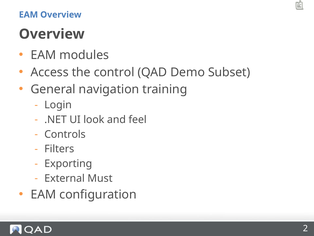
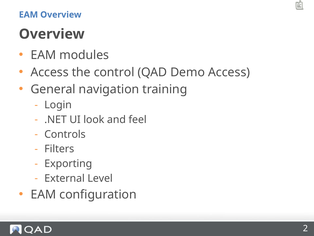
Demo Subset: Subset -> Access (229, 72)
Must: Must -> Level (100, 178)
